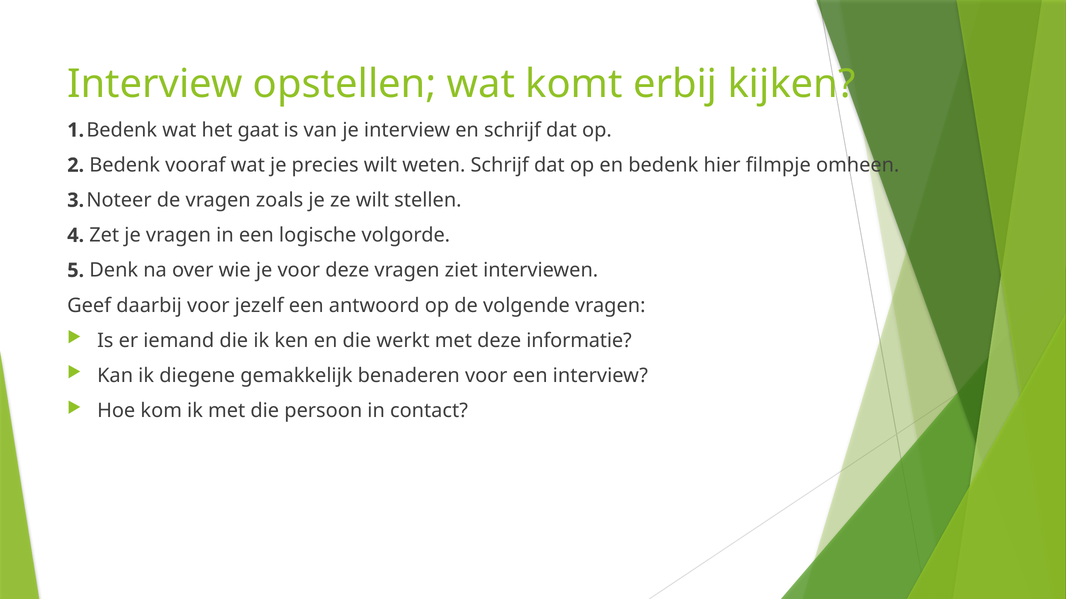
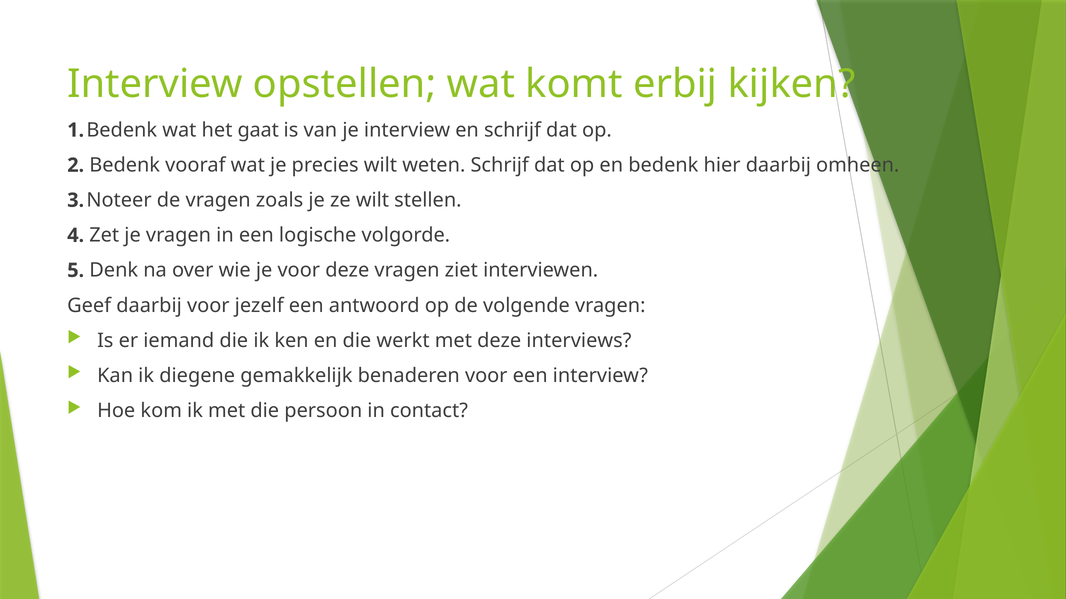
hier filmpje: filmpje -> daarbij (778, 165)
informatie: informatie -> interviews (579, 341)
